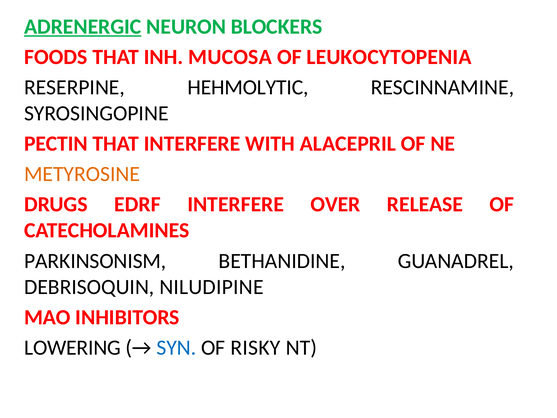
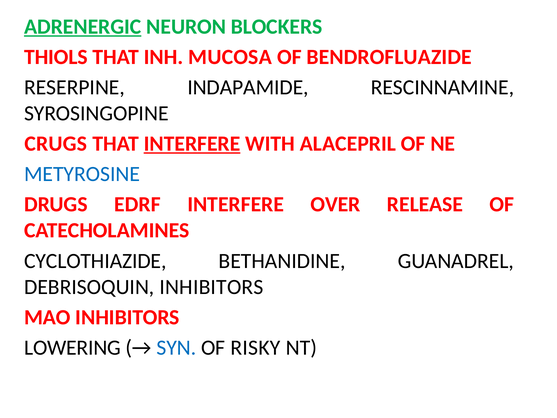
FOODS: FOODS -> THIOLS (56, 57)
LEUKOCYTOPENIA: LEUKOCYTOPENIA -> BENDROFLUAZIDE (389, 57)
HEHMOLYTIC: HEHMOLYTIC -> INDAPAMIDE (248, 87)
PECTIN: PECTIN -> CRUGS (56, 144)
INTERFERE underline: none -> present (192, 144)
METYROSINE colour: orange -> blue (82, 174)
PARKINSONISM: PARKINSONISM -> CYCLOTHIAZIDE (95, 261)
DEBRISOQUIN NILUDIPINE: NILUDIPINE -> INHIBITORS (211, 287)
